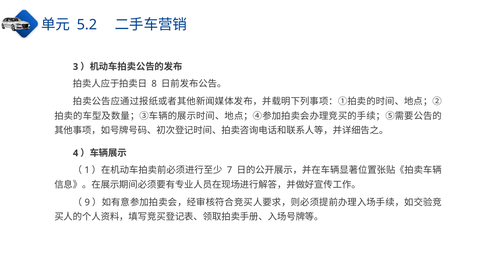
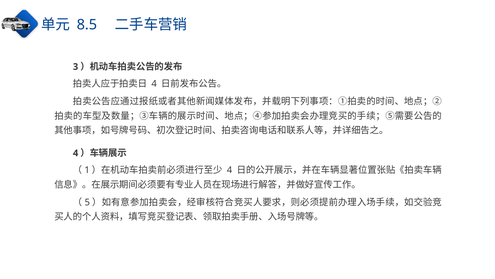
5.2: 5.2 -> 8.5 (87, 25)
8: 8 -> 4 (154, 84)
7: 7 -> 4 (230, 170)
9: 9 -> 5 (87, 202)
